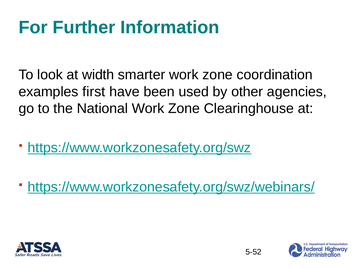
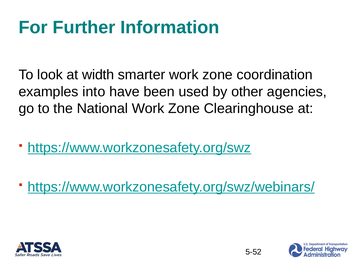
first: first -> into (94, 92)
